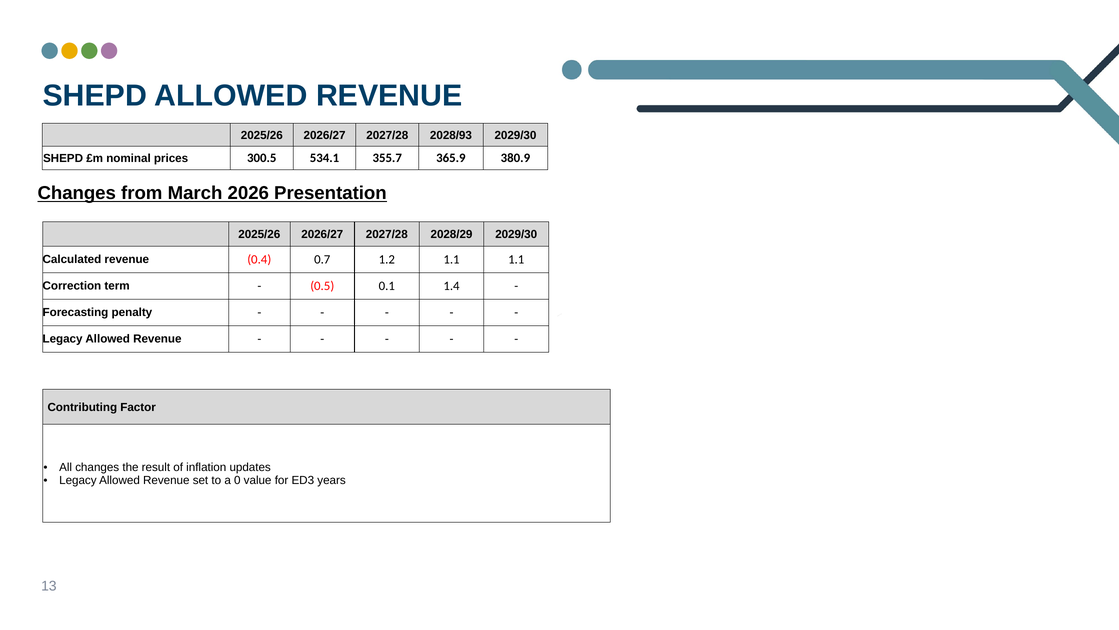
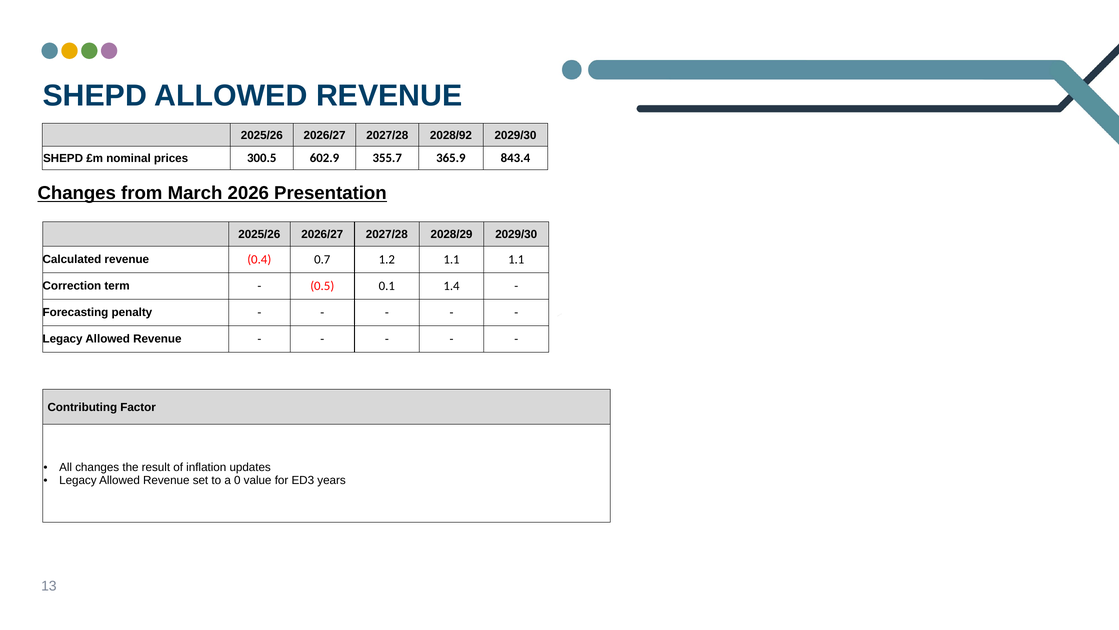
2028/93: 2028/93 -> 2028/92 (451, 135)
534.1: 534.1 -> 602.9 (325, 158)
380.9: 380.9 -> 843.4 (515, 158)
